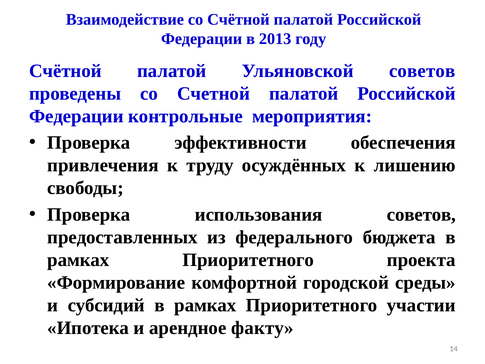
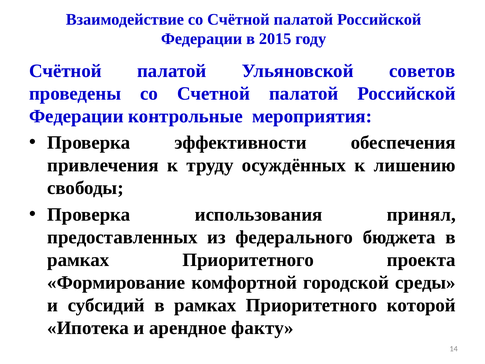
2013: 2013 -> 2015 (275, 39)
использования советов: советов -> принял (421, 214)
участии: участии -> которой (421, 305)
